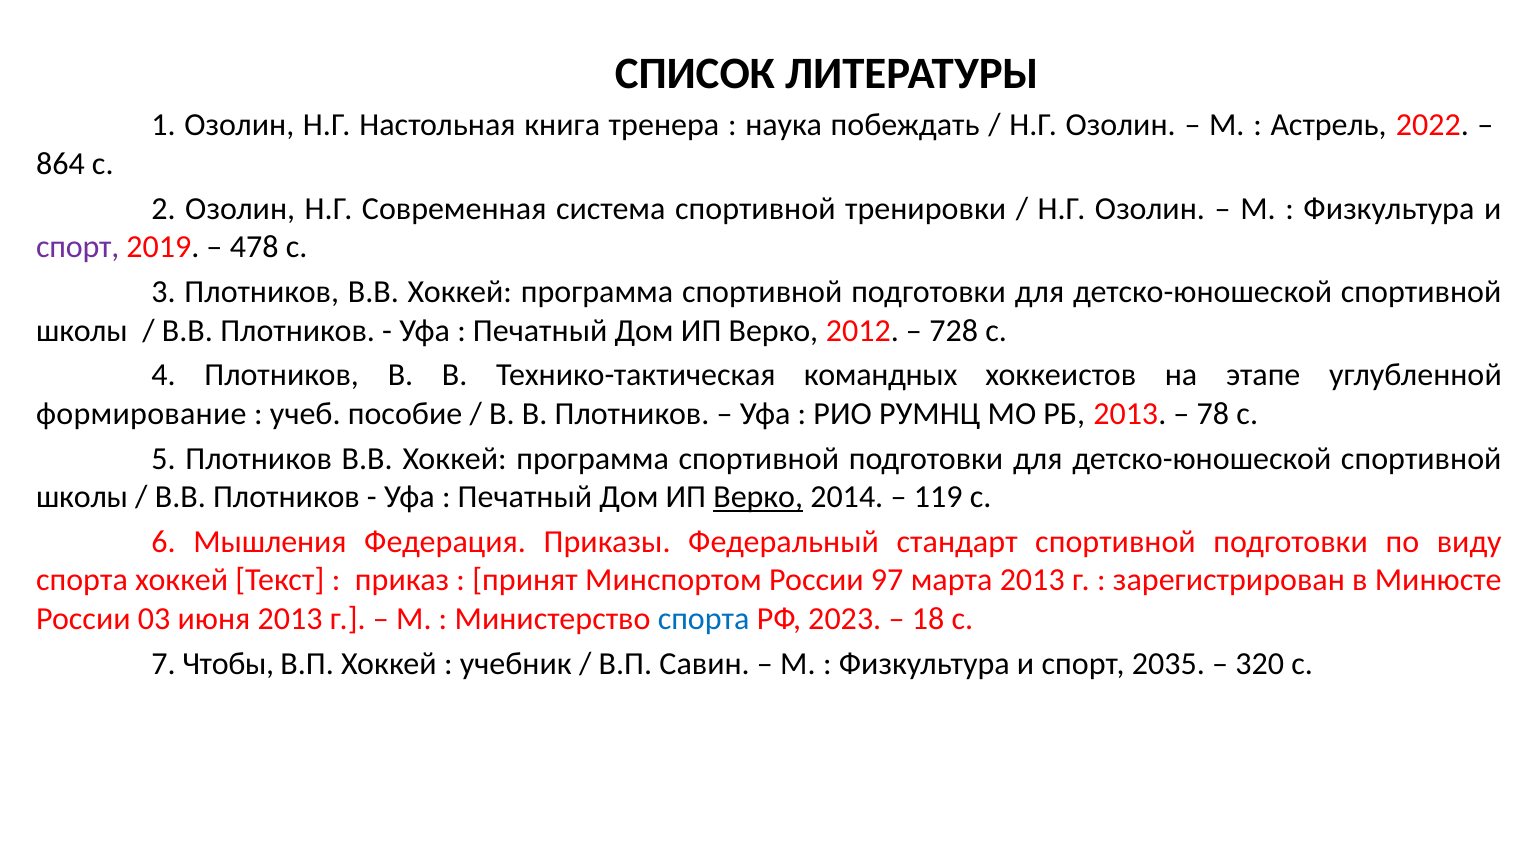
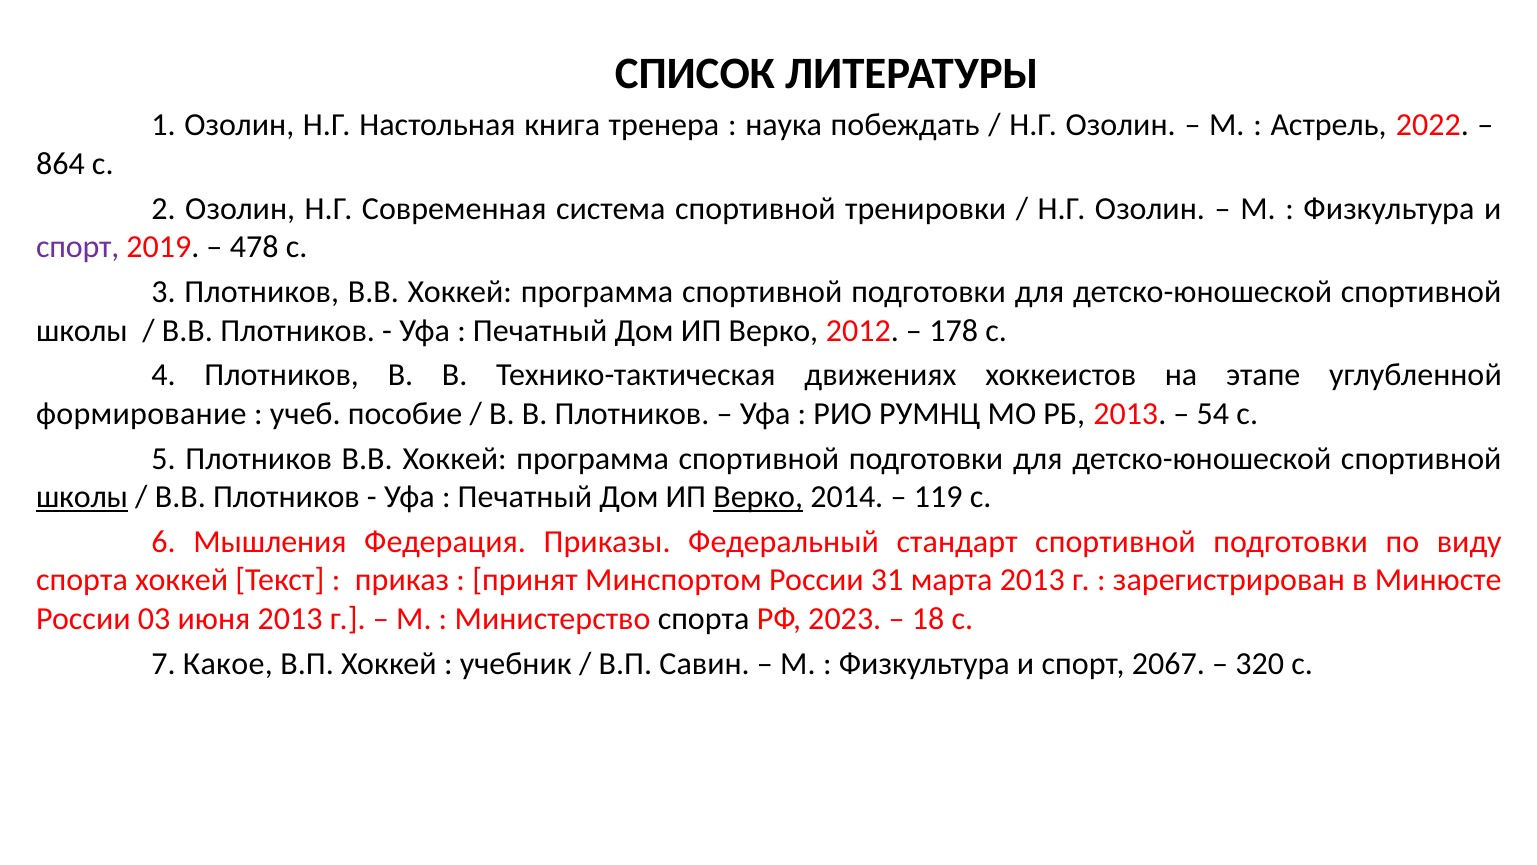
728: 728 -> 178 (954, 330)
командных: командных -> движениях (880, 375)
78: 78 -> 54 (1213, 414)
школы underline: none -> present (82, 497)
97: 97 -> 31 (887, 580)
спорта colour: blue -> black (704, 619)
Чтобы: Чтобы -> Какое (228, 663)
2035: 2035 -> 2067 (1168, 663)
